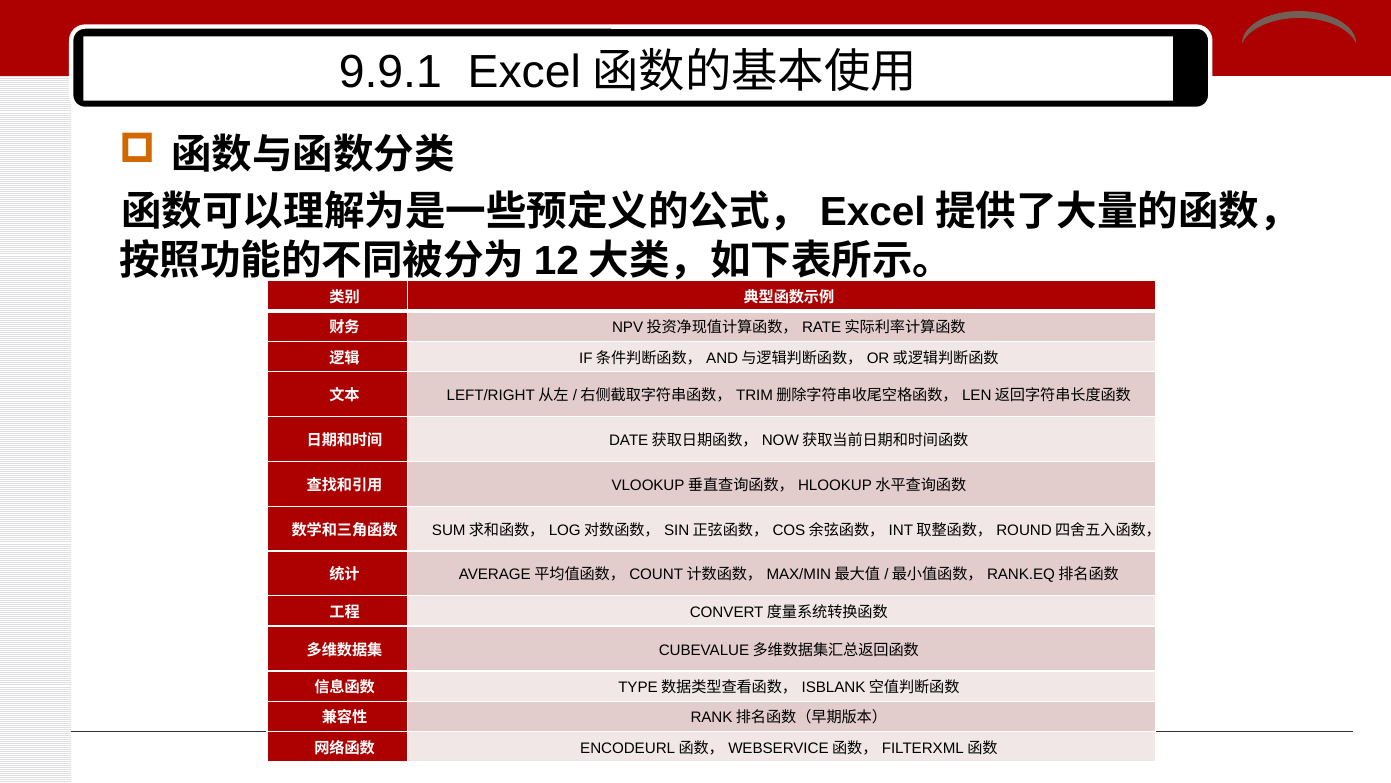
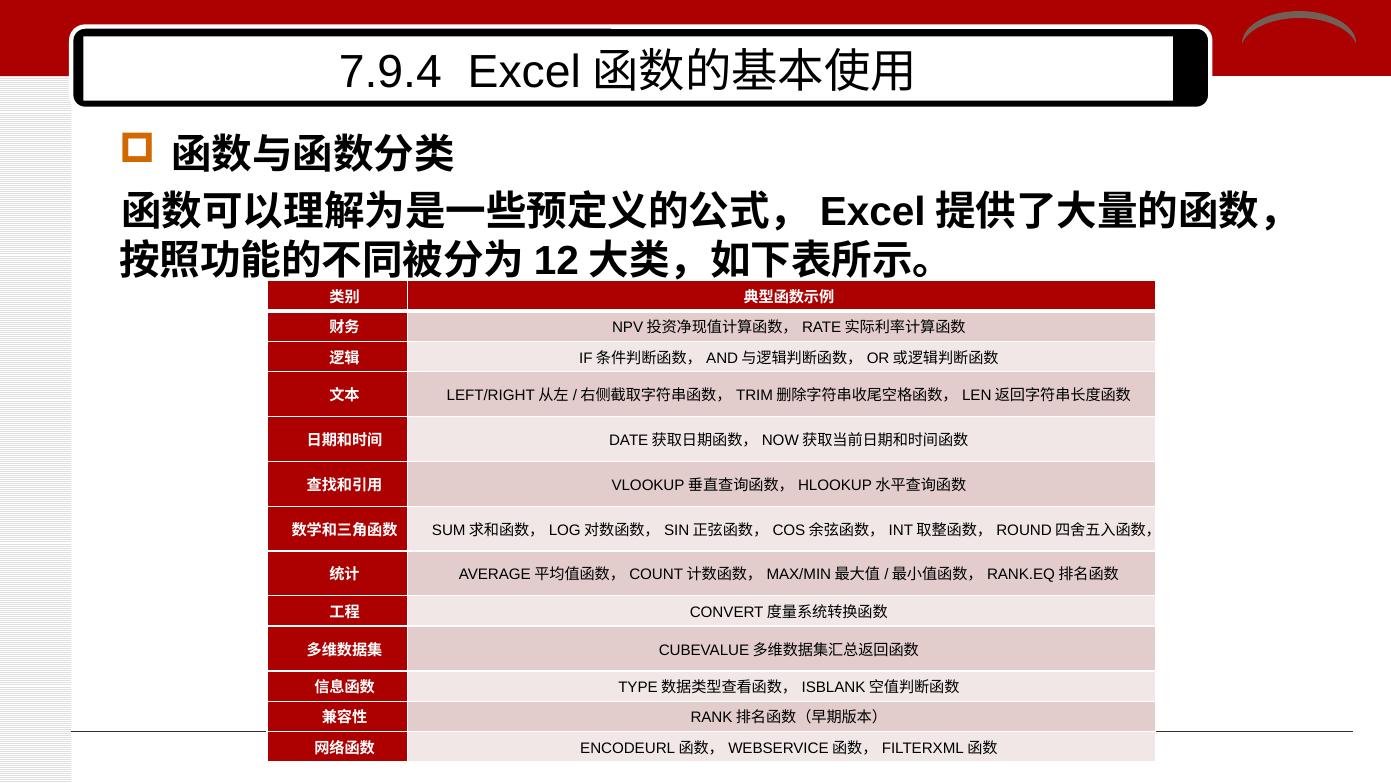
9.9.1: 9.9.1 -> 7.9.4 (390, 72)
